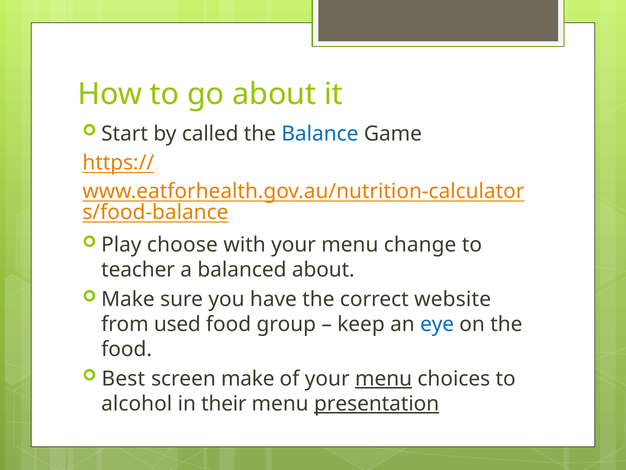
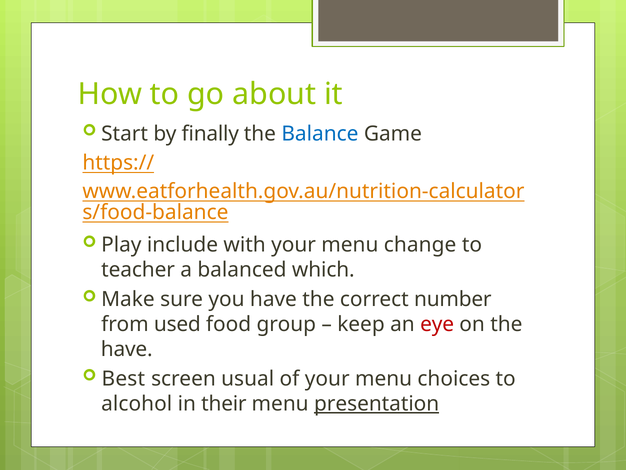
called: called -> finally (210, 134)
choose: choose -> include (182, 245)
balanced about: about -> which (323, 270)
website: website -> number (453, 299)
eye colour: blue -> red (437, 324)
food: food -> have (127, 349)
screen make: make -> usual (248, 378)
menu underline: present -> none (384, 378)
